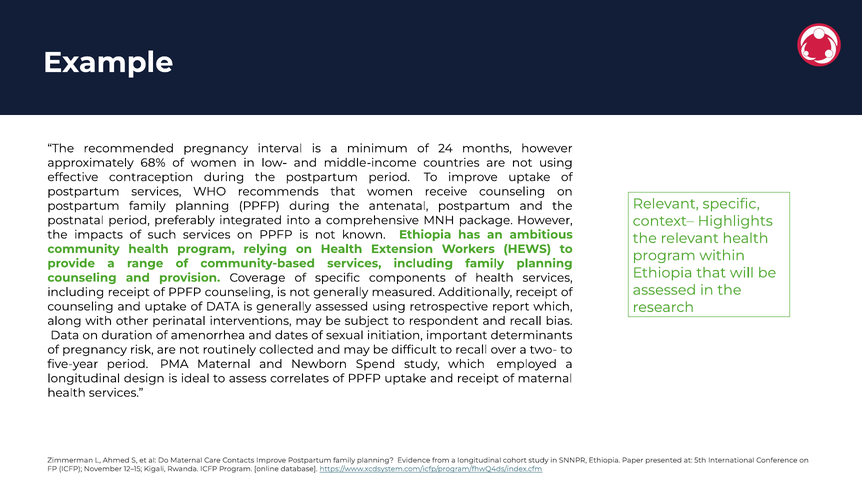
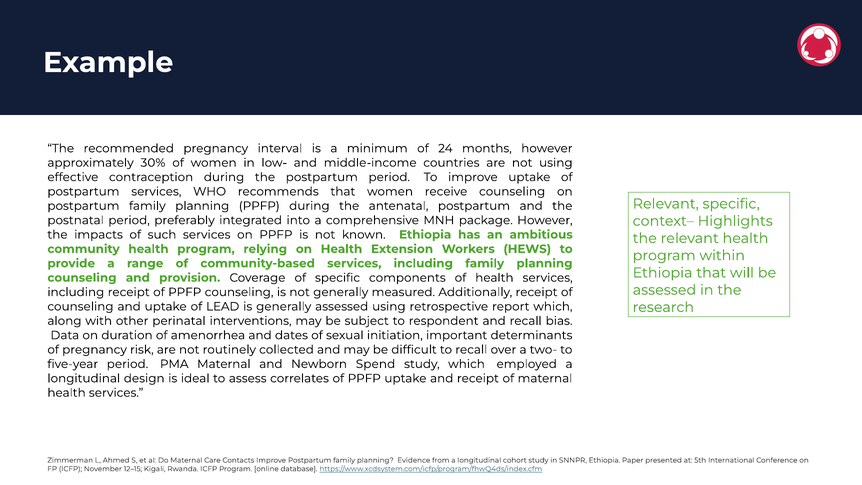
68%: 68% -> 30% (153, 163)
of DATA: DATA -> LEAD (223, 306)
